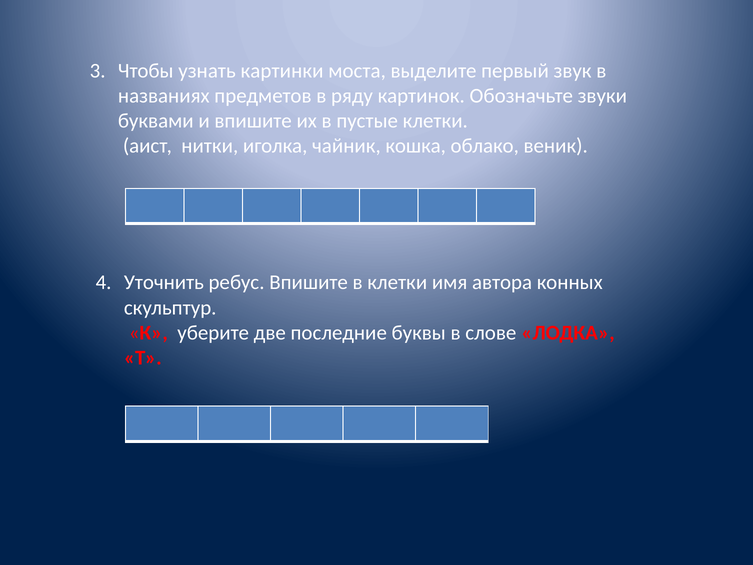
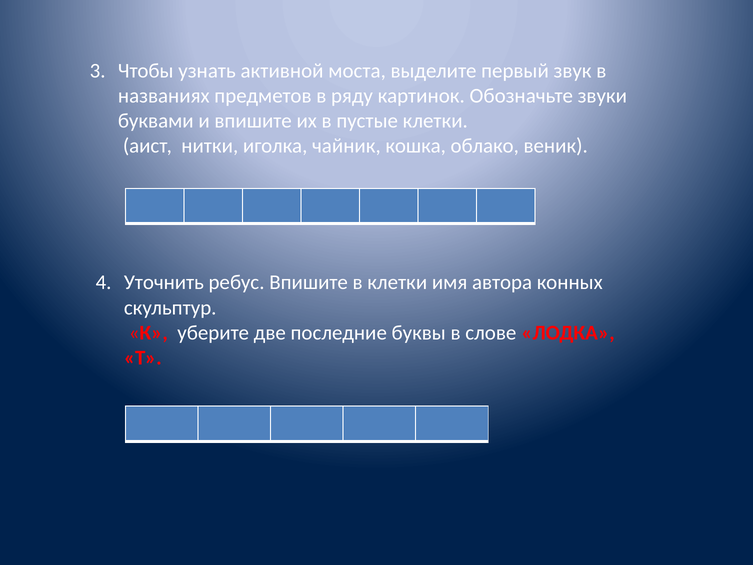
картинки: картинки -> активной (282, 71)
